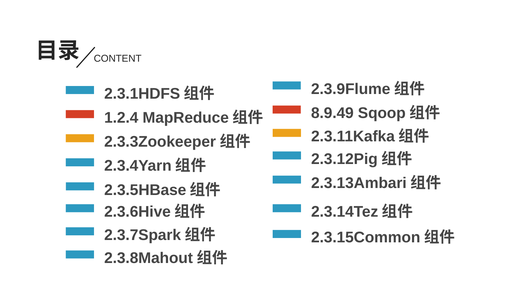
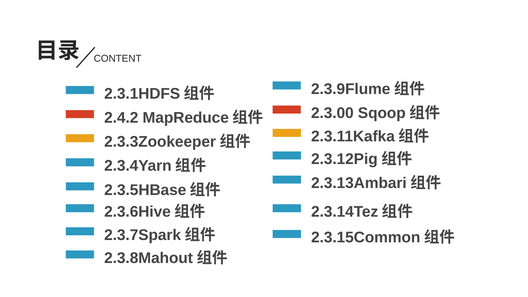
8.9.49: 8.9.49 -> 2.3.00 (332, 113)
1.2.4: 1.2.4 -> 2.4.2 (121, 118)
